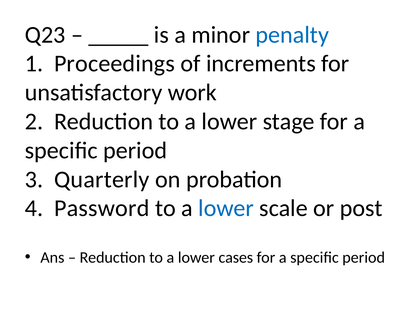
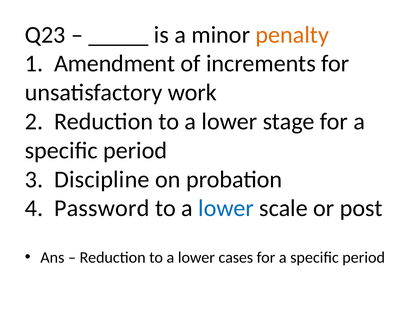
penalty colour: blue -> orange (292, 35)
Proceedings: Proceedings -> Amendment (115, 64)
Quarterly: Quarterly -> Discipline (102, 180)
